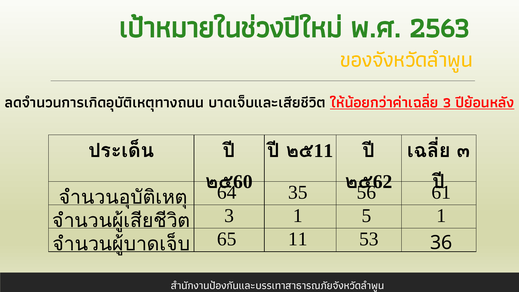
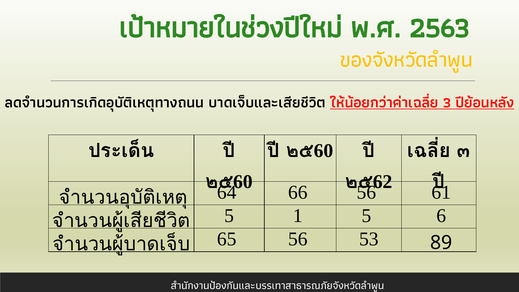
11: 11 -> 60 (323, 151)
35: 35 -> 66 (298, 192)
3: 3 -> 5 (229, 216)
5 1: 1 -> 6 (441, 216)
65 11: 11 -> 56 (298, 239)
36: 36 -> 89 (441, 243)
